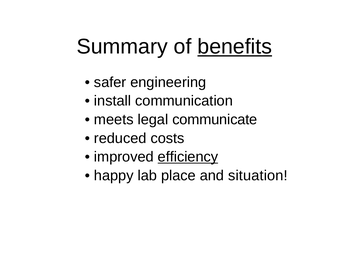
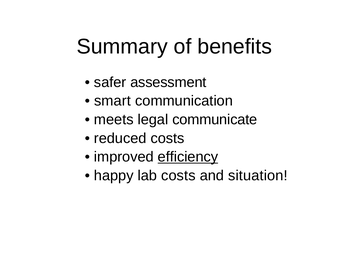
benefits underline: present -> none (235, 47)
engineering: engineering -> assessment (168, 82)
install: install -> smart (113, 101)
lab place: place -> costs (178, 175)
